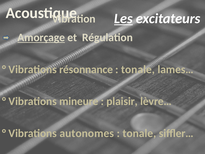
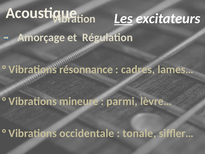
Amorçage underline: present -> none (41, 37)
tonale: tonale -> cadres (138, 69)
plaisir: plaisir -> parmi (122, 101)
autonomes: autonomes -> occidentale (87, 133)
